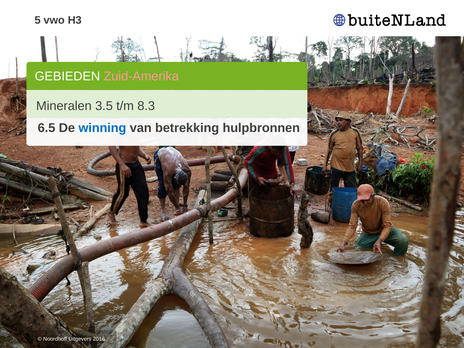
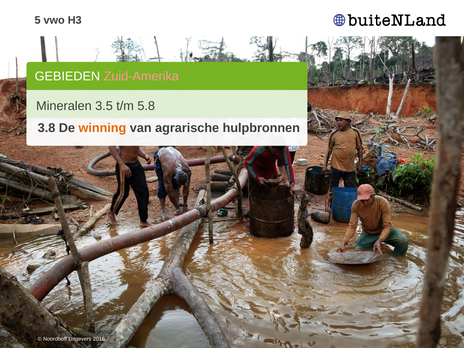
8.3: 8.3 -> 5.8 (146, 106)
6.5: 6.5 -> 3.8 (47, 128)
winning colour: blue -> orange (102, 128)
betrekking: betrekking -> agrarische (187, 128)
